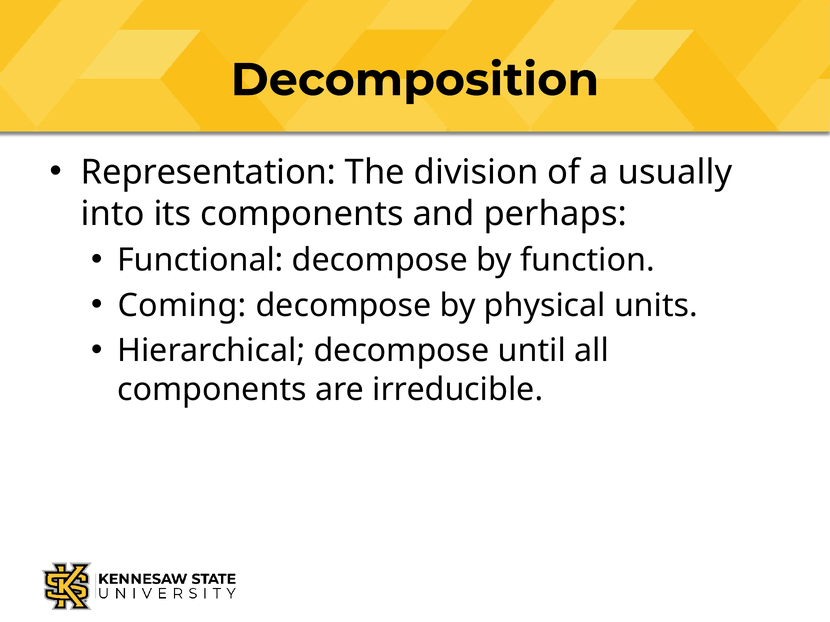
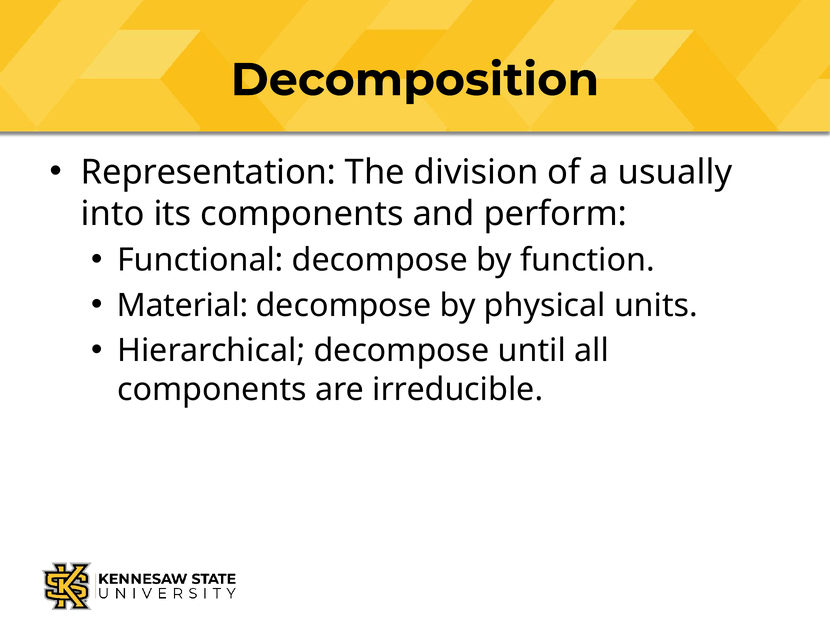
perhaps: perhaps -> perform (555, 214)
Coming: Coming -> Material (182, 306)
